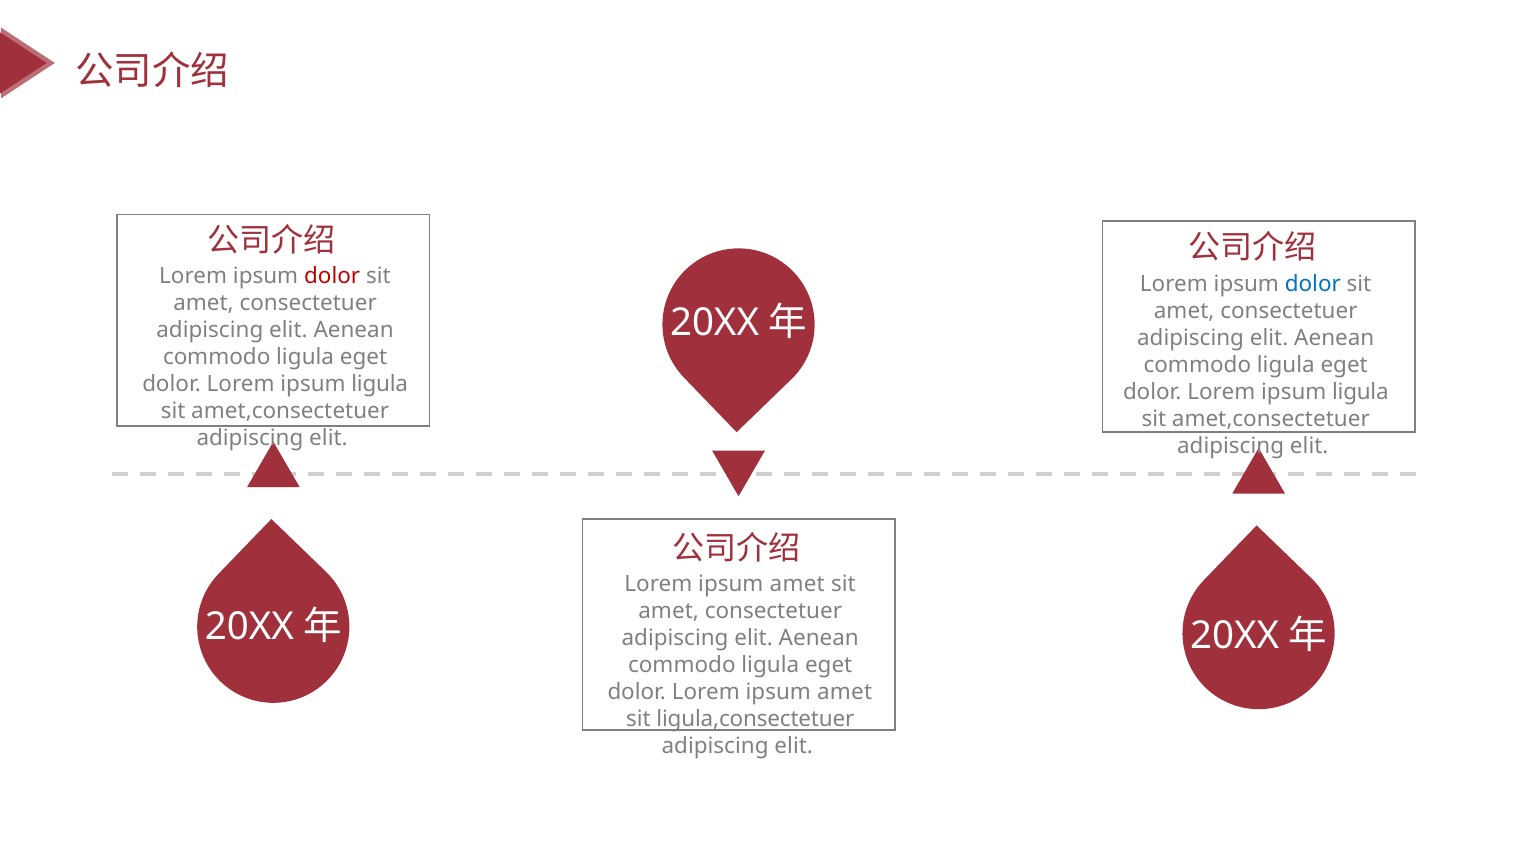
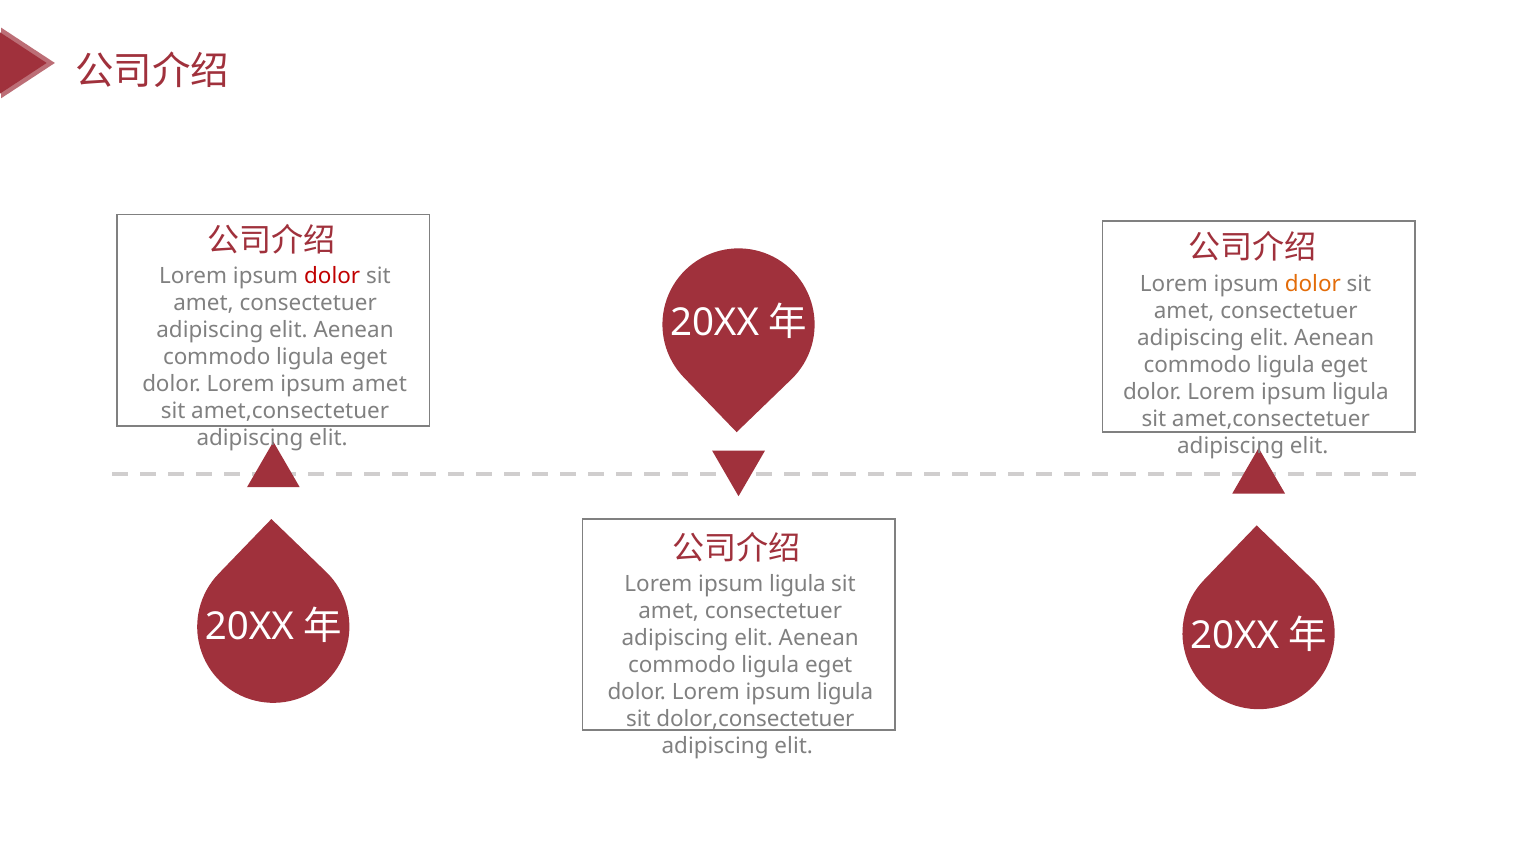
dolor colour: blue -> orange (1313, 284)
ligula: ligula -> amet (379, 384)
amet: amet -> ligula (797, 584)
amet: amet -> ligula (845, 692)
ligula,consectetuer: ligula,consectetuer -> dolor,consectetuer (755, 719)
